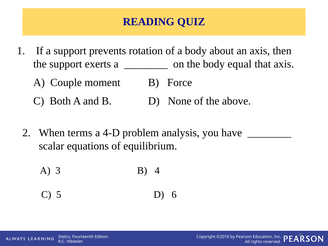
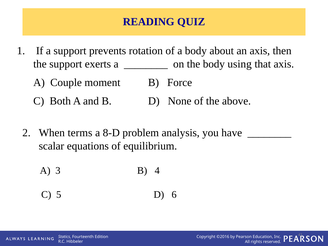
equal: equal -> using (240, 64)
4-D: 4-D -> 8-D (111, 133)
